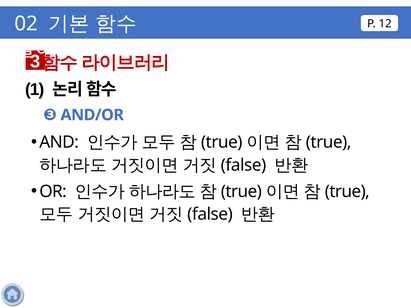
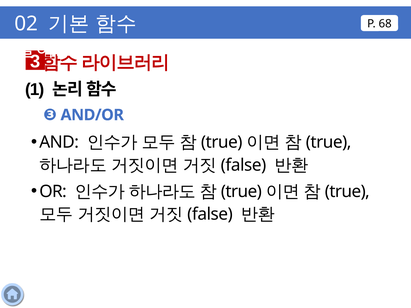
12: 12 -> 68 (385, 24)
